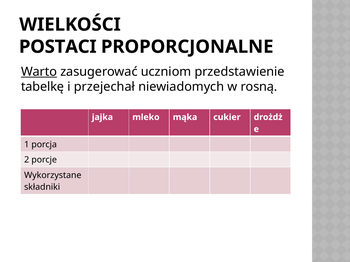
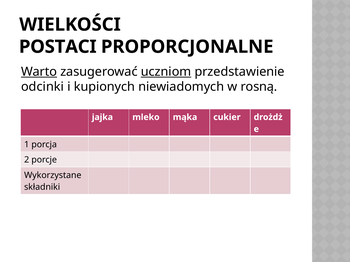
uczniom underline: none -> present (166, 72)
tabelkę: tabelkę -> odcinki (42, 87)
przejechał: przejechał -> kupionych (104, 87)
